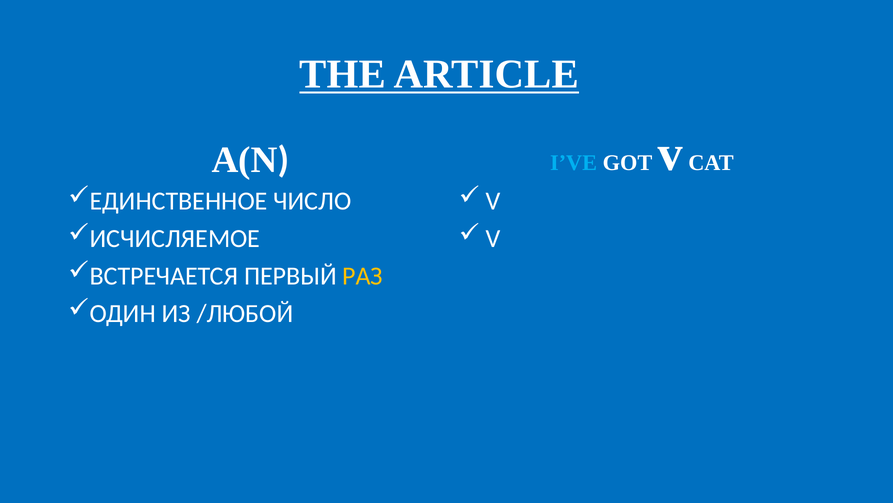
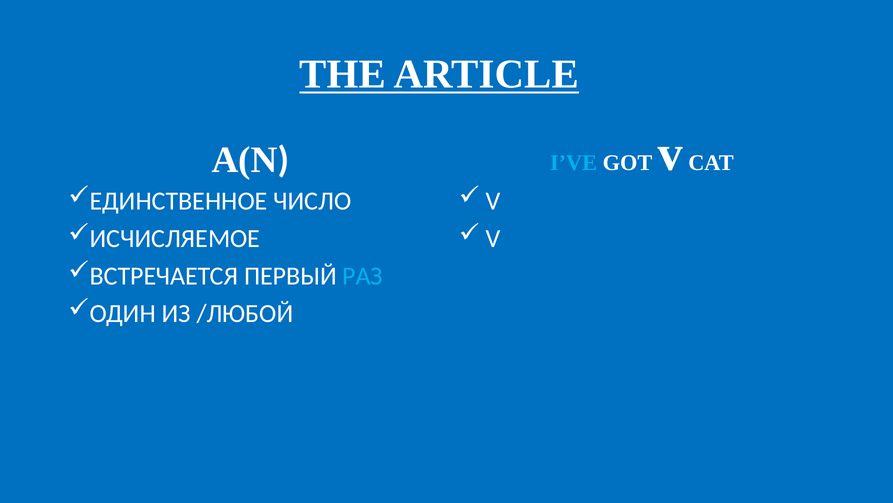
РАЗ colour: yellow -> light blue (363, 276)
